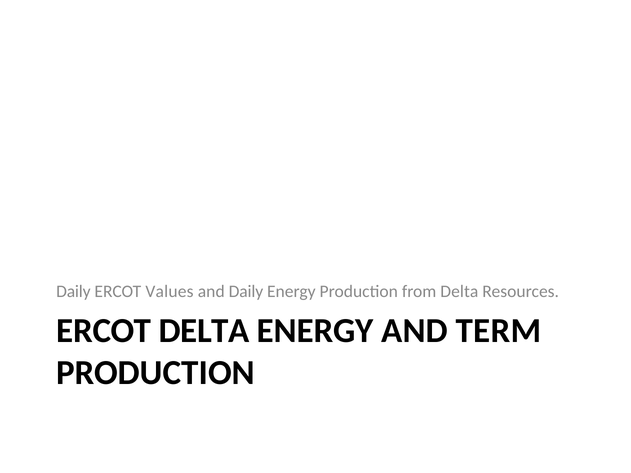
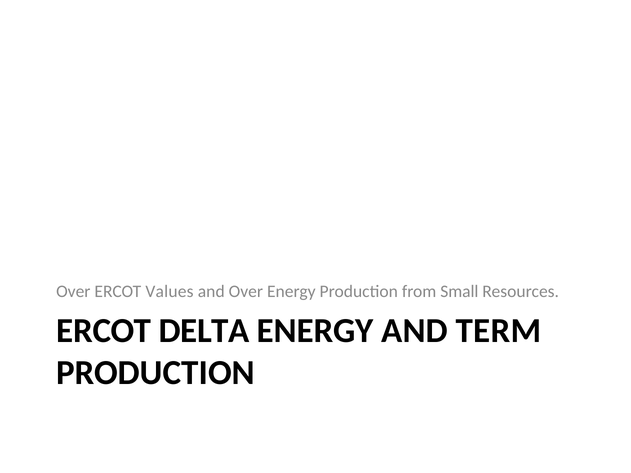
Daily: Daily -> Over (73, 292)
and Daily: Daily -> Over (246, 292)
from Delta: Delta -> Small (459, 292)
